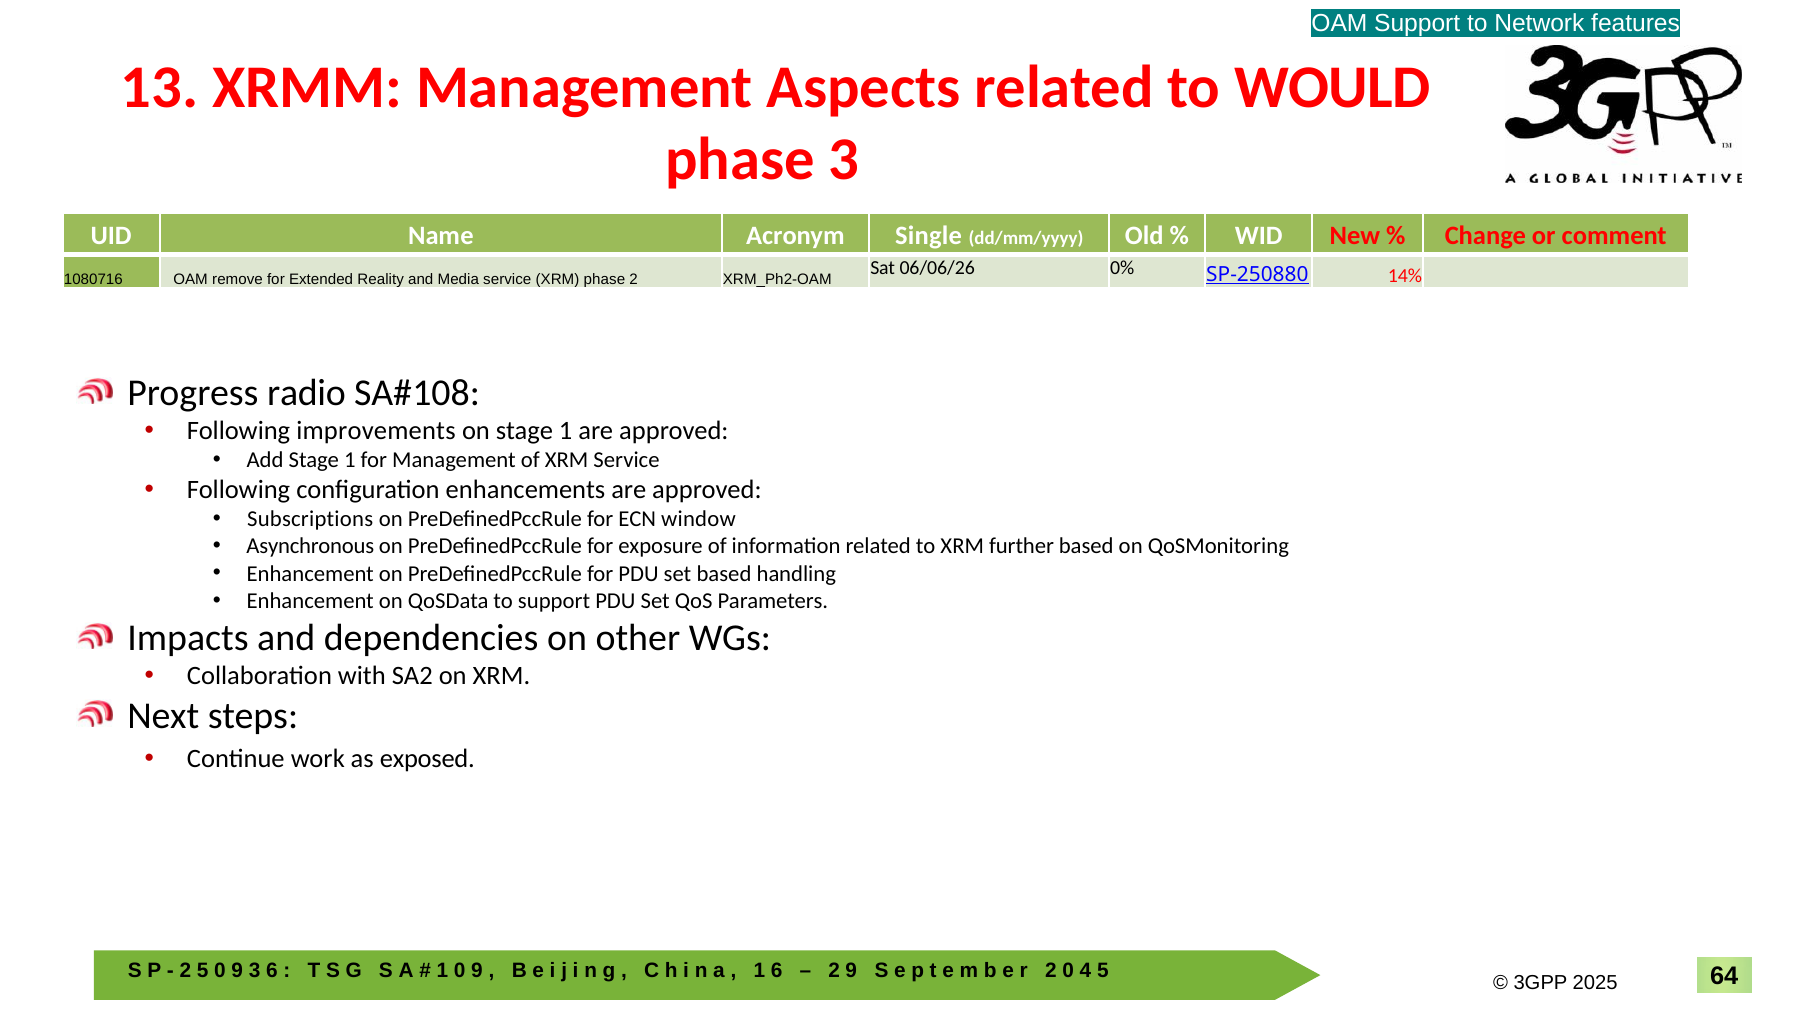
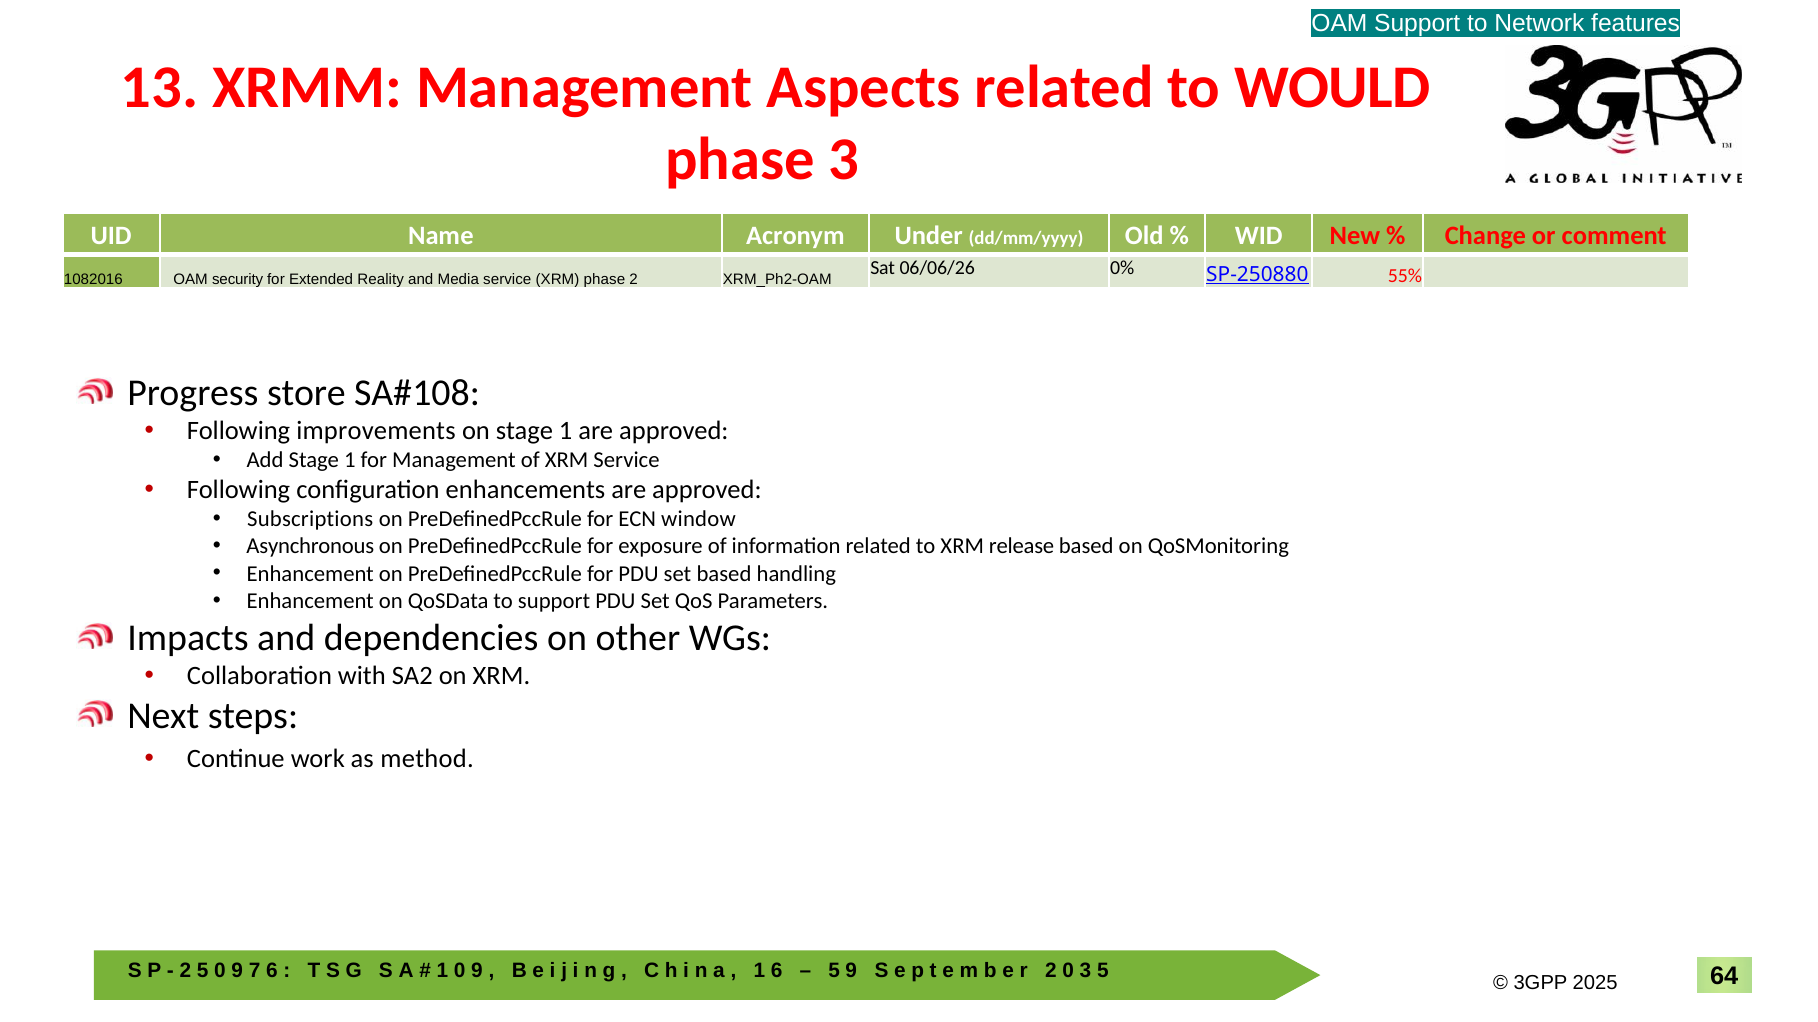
Single: Single -> Under (929, 236)
1080716: 1080716 -> 1082016 (93, 279)
remove: remove -> security (238, 279)
14%: 14% -> 55% (1405, 276)
radio: radio -> store (306, 393)
further: further -> release (1022, 547)
exposed: exposed -> method (427, 759)
3: 3 -> 7 (255, 971)
2: 2 -> 5 (834, 971)
4: 4 -> 3 (1085, 971)
